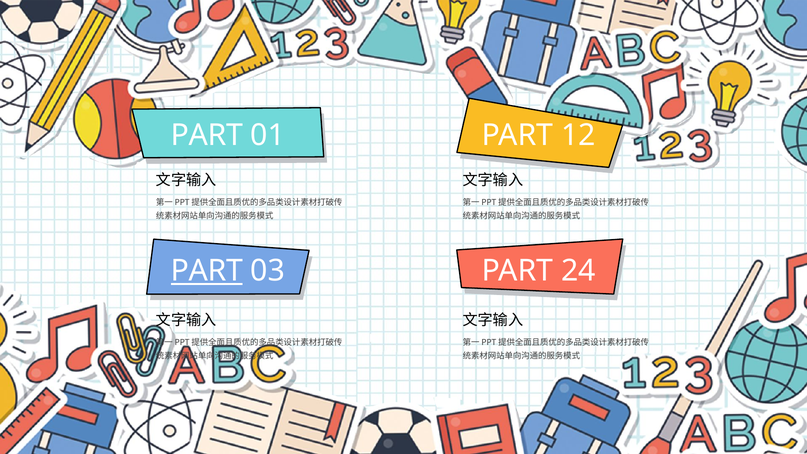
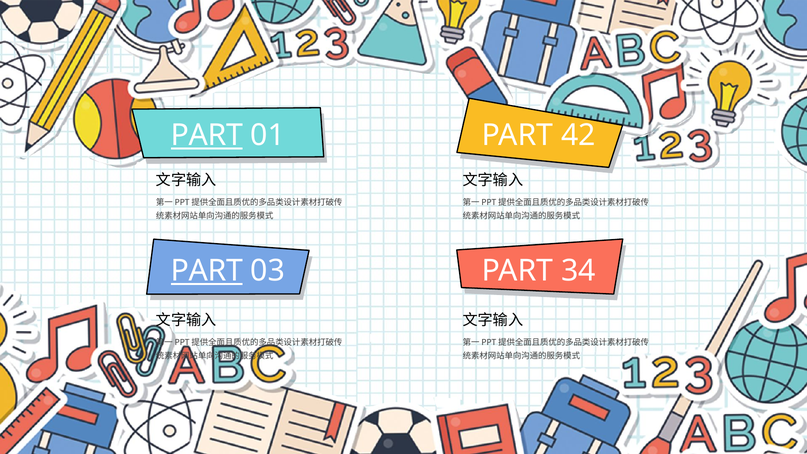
PART underline: none -> present (207, 135)
12: 12 -> 42 (578, 135)
24: 24 -> 34 (578, 271)
